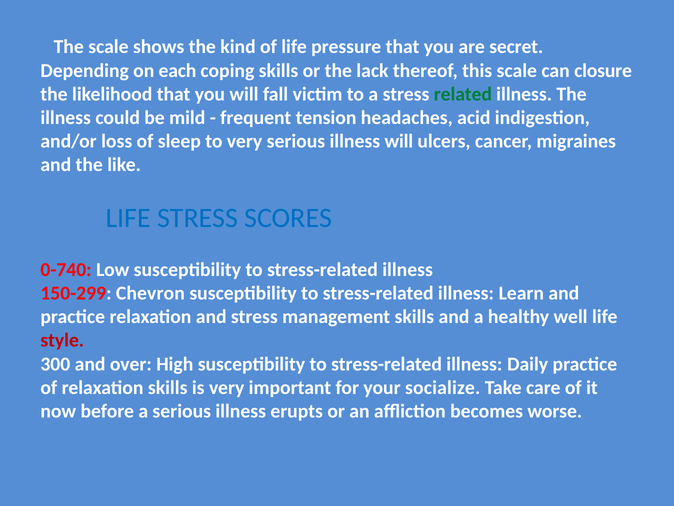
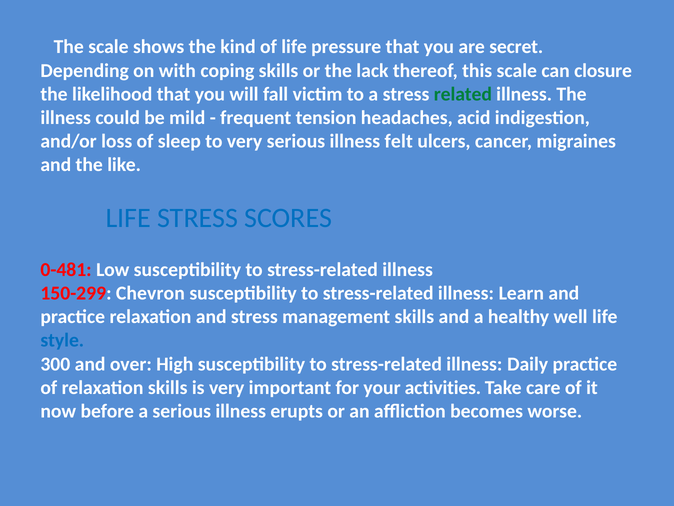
each: each -> with (177, 70)
illness will: will -> felt (399, 141)
0-740: 0-740 -> 0-481 (66, 269)
style colour: red -> blue (62, 340)
socialize: socialize -> activities (443, 387)
